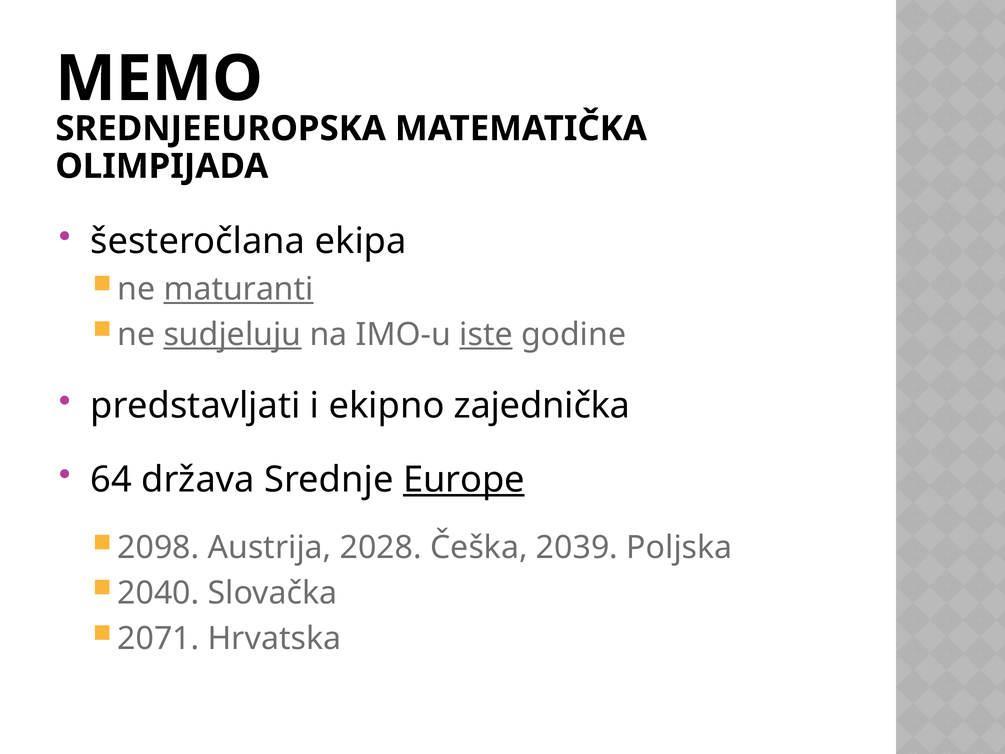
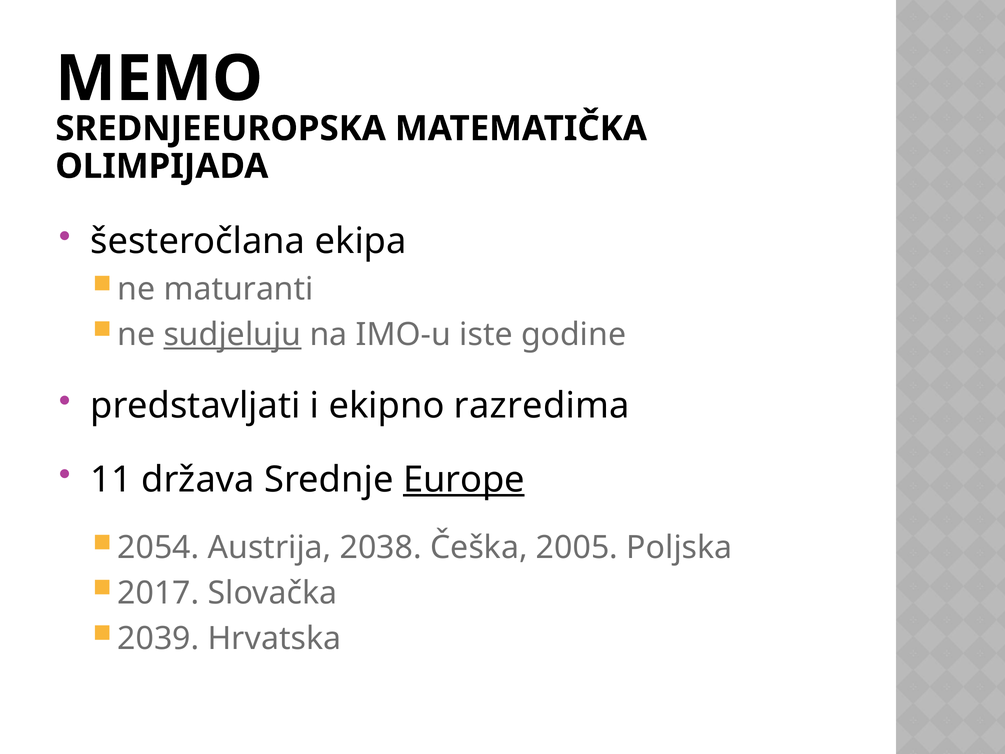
maturanti underline: present -> none (239, 289)
iste underline: present -> none (486, 334)
zajednička: zajednička -> razredima (542, 406)
64: 64 -> 11 (111, 480)
2098: 2098 -> 2054 (158, 548)
2028: 2028 -> 2038 (381, 548)
2039: 2039 -> 2005 (577, 548)
2040: 2040 -> 2017 (158, 593)
2071: 2071 -> 2039 (158, 638)
